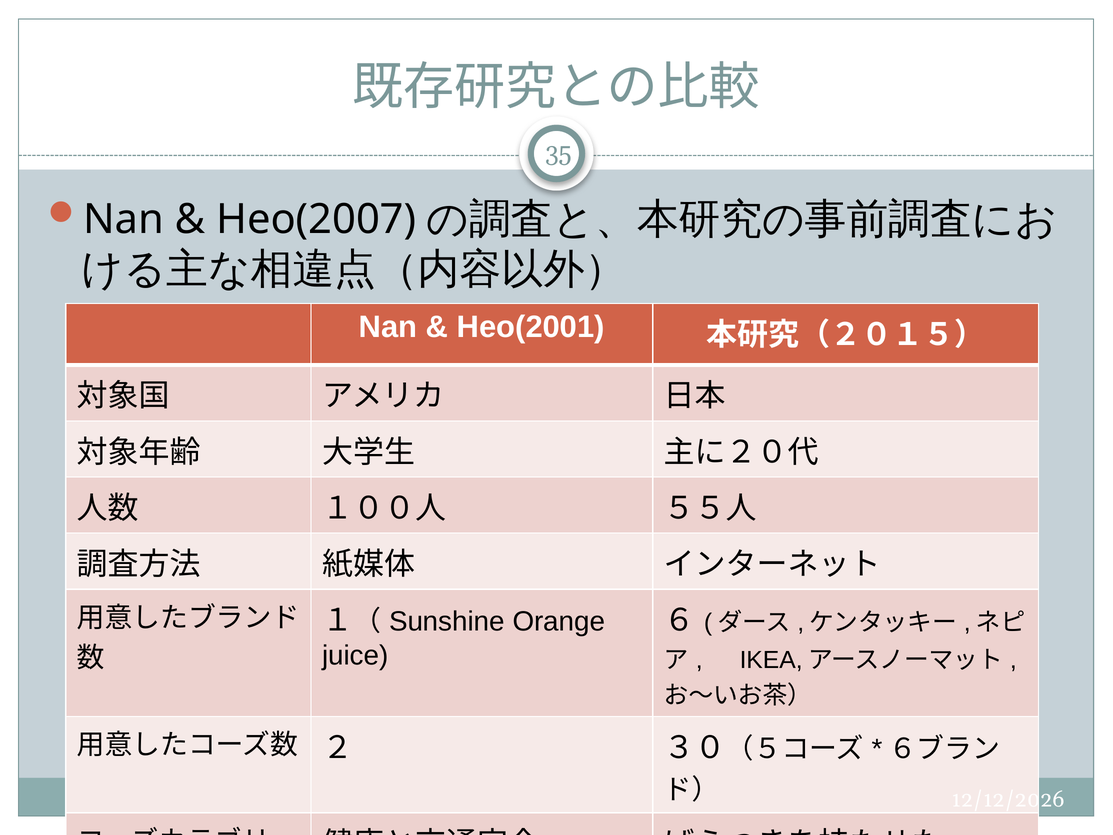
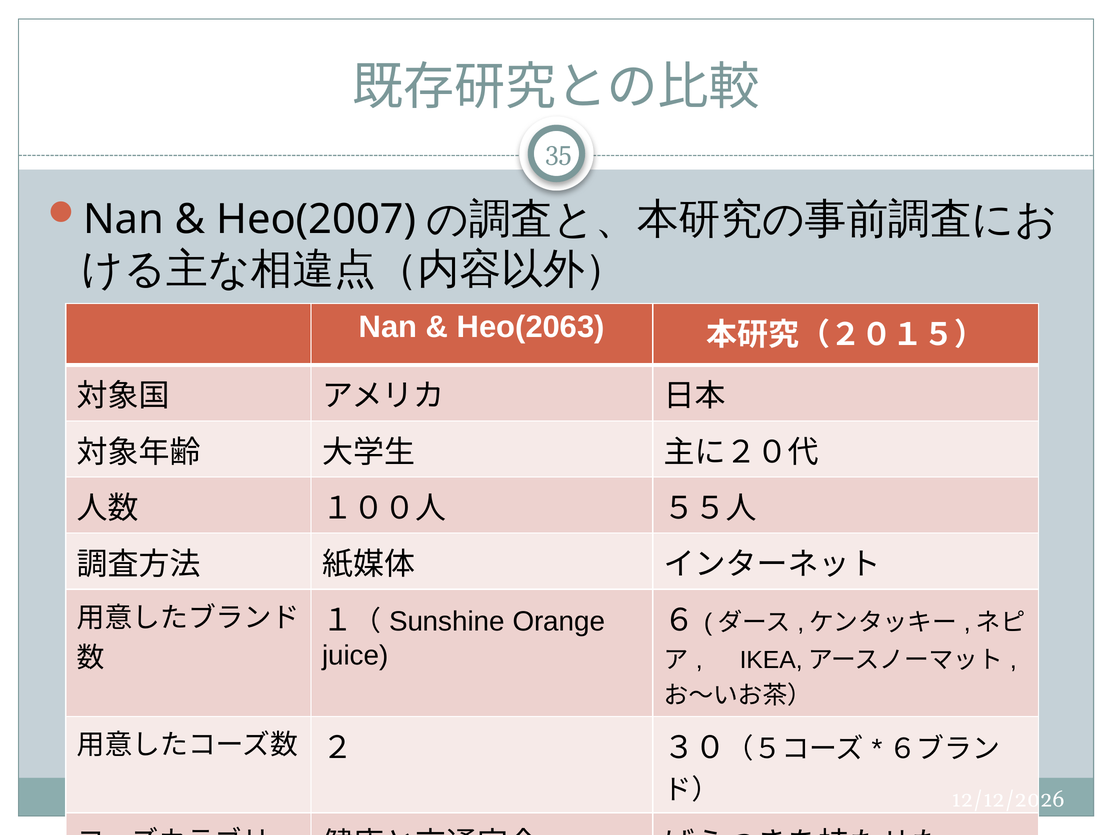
Heo(2001: Heo(2001 -> Heo(2063 (531, 327)
